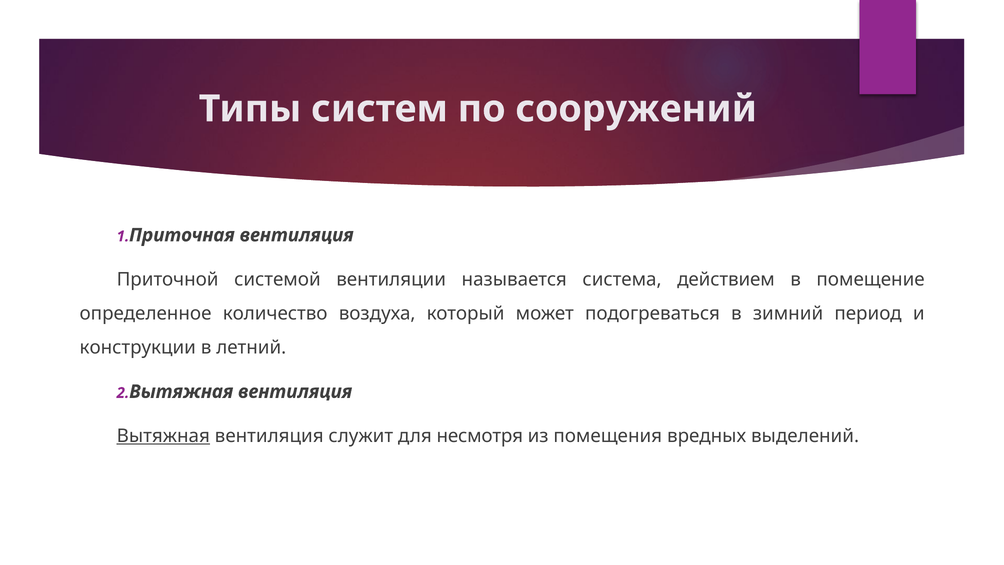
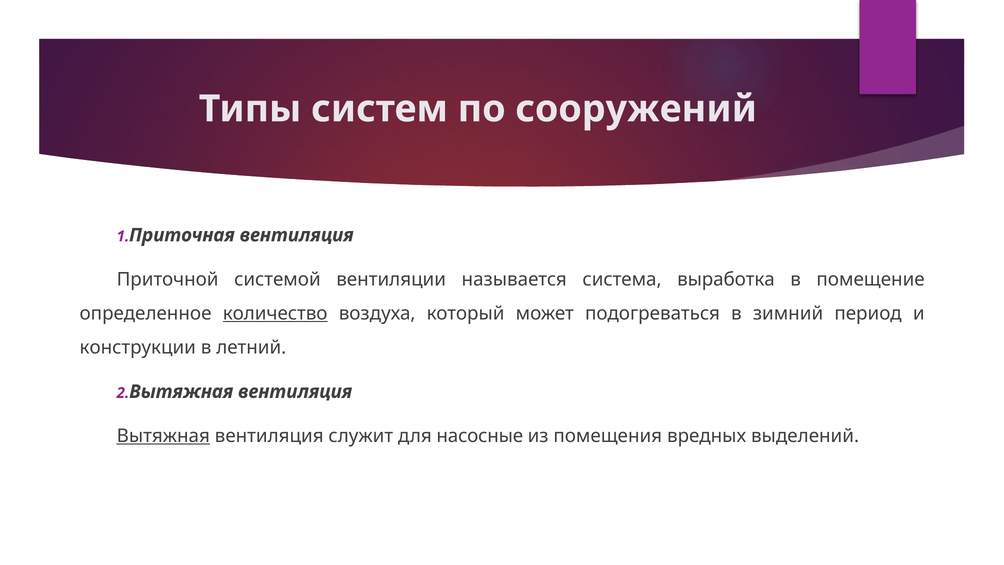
действием: действием -> выработка (726, 279)
количество underline: none -> present (275, 313)
несмотря: несмотря -> насосные (480, 436)
